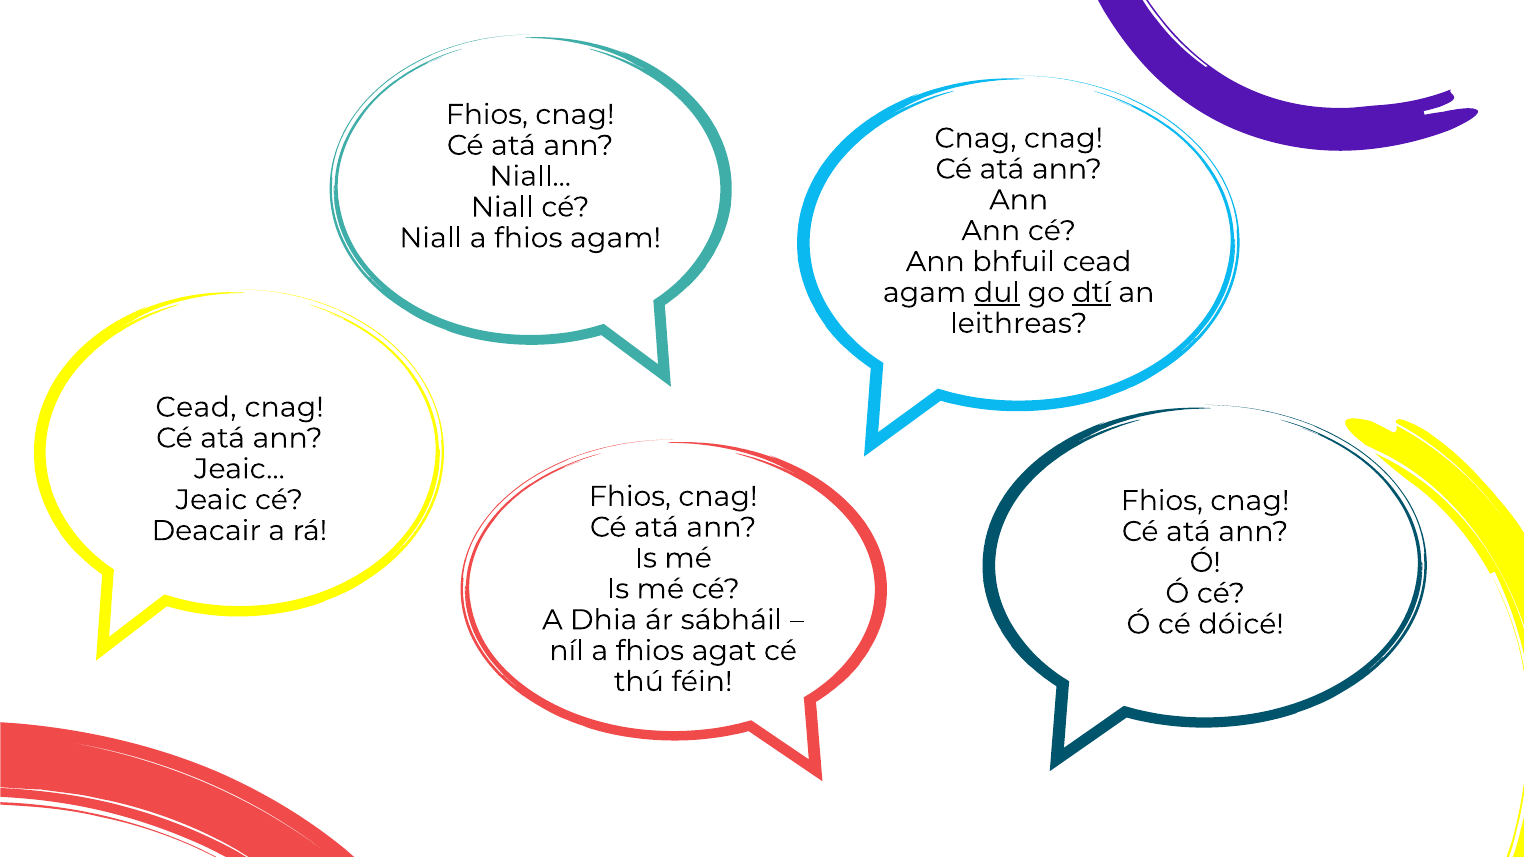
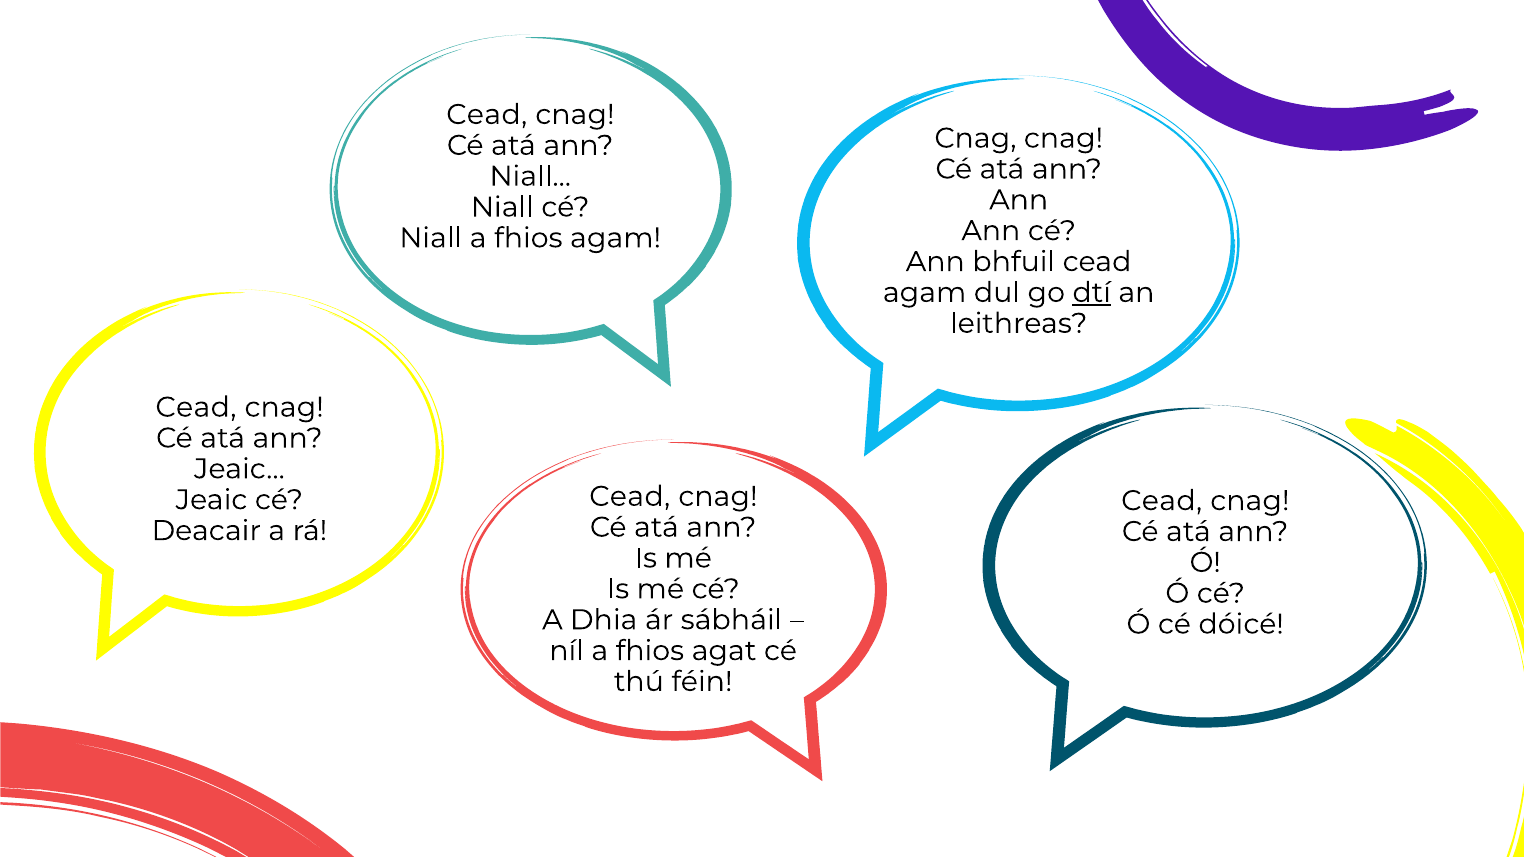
Fhios: Fhios -> Cead (487, 115)
dul underline: present -> none (997, 293)
Fhios: Fhios -> Cead (630, 497)
Fhios: Fhios -> Cead (1162, 501)
